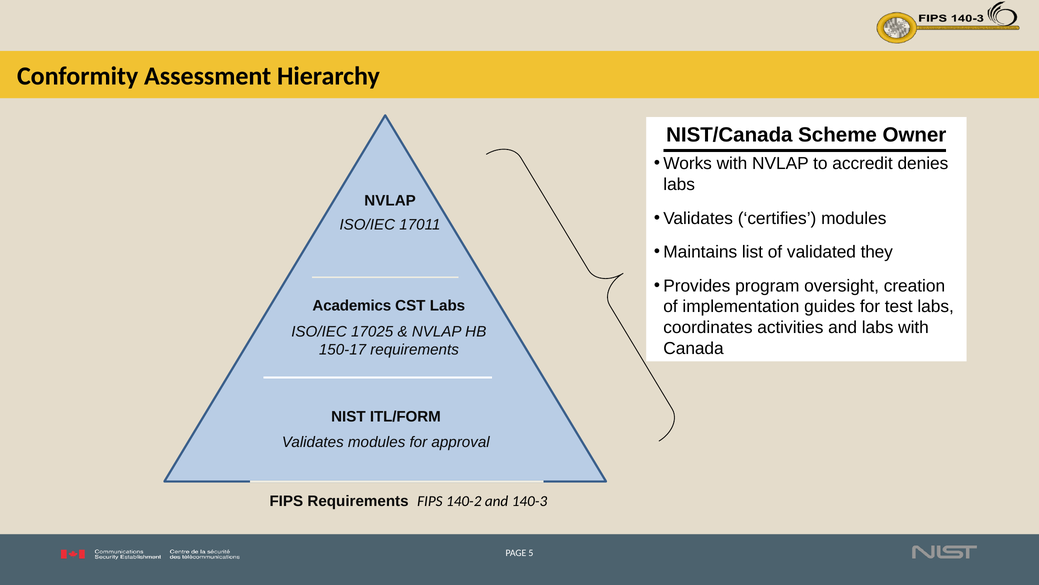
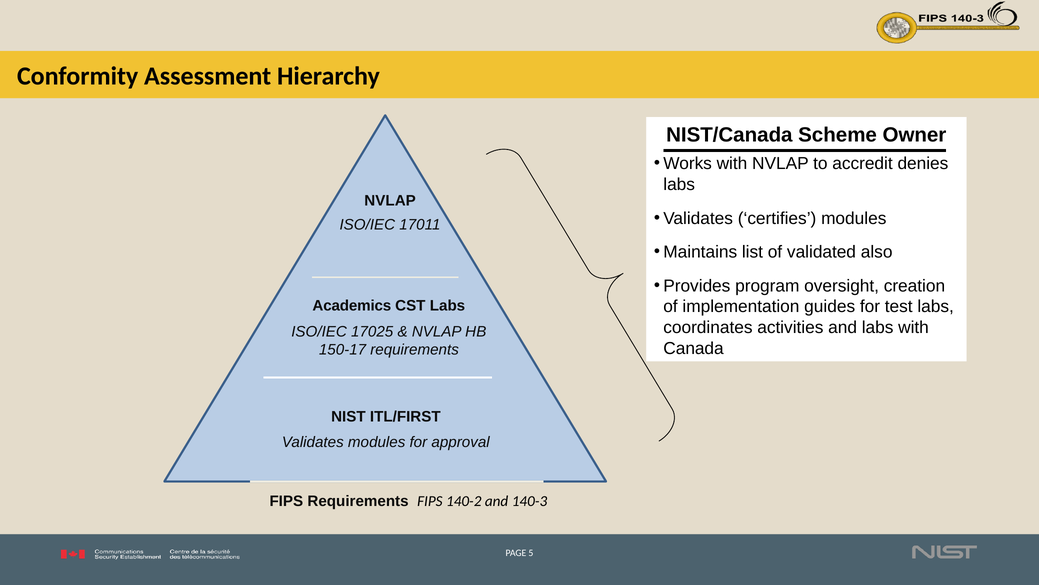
they: they -> also (877, 252)
ITL/FORM: ITL/FORM -> ITL/FIRST (405, 416)
